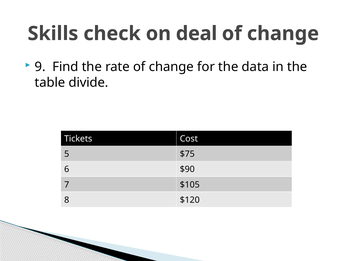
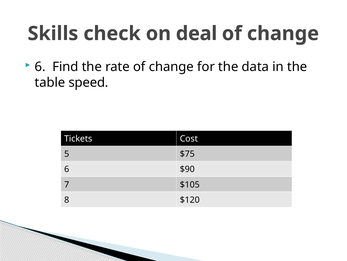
9: 9 -> 6 (40, 67)
divide: divide -> speed (89, 82)
